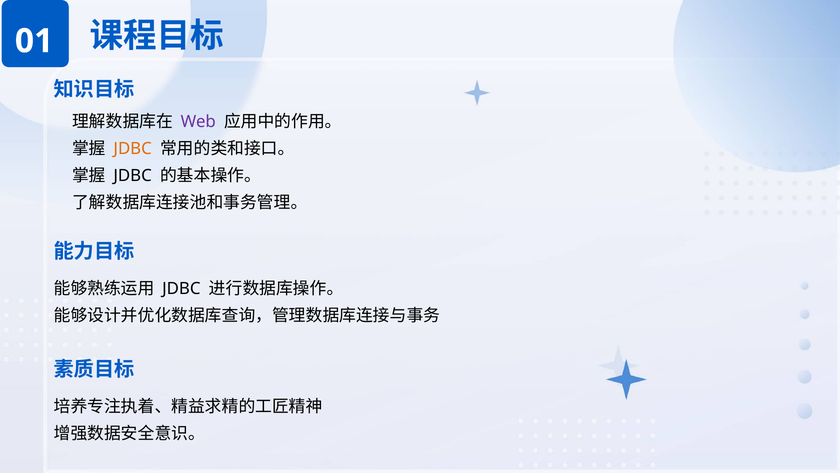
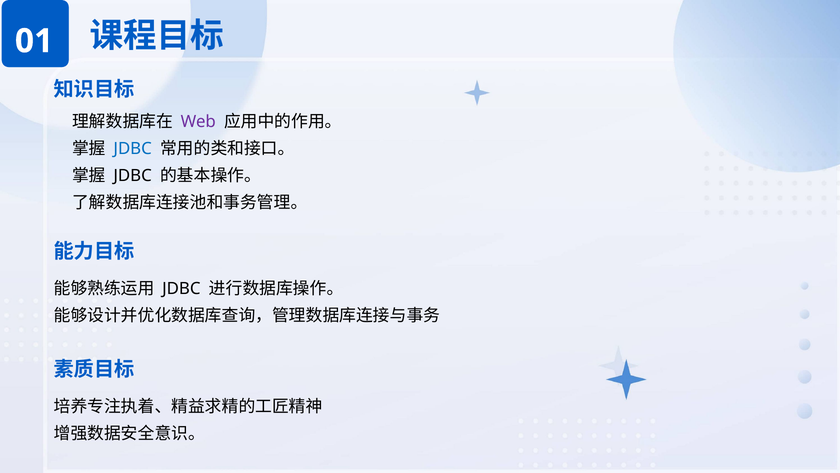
JDBC colour: orange -> blue (133, 148)
